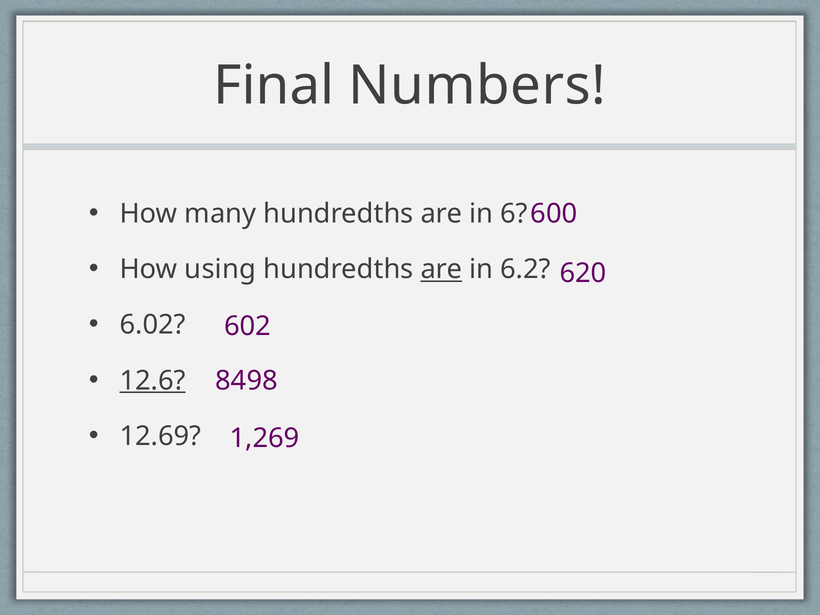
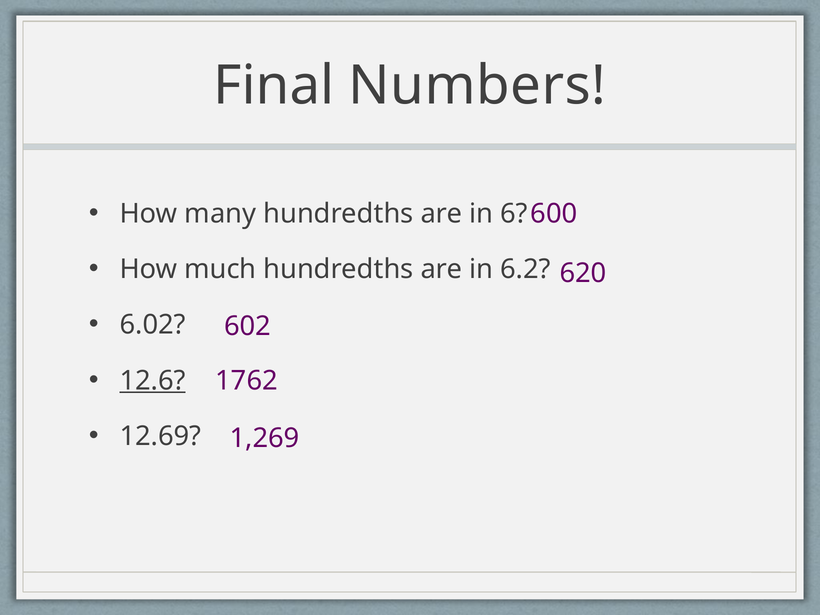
using: using -> much (220, 269)
are underline: present -> none (441, 269)
8498: 8498 -> 1762 (247, 381)
